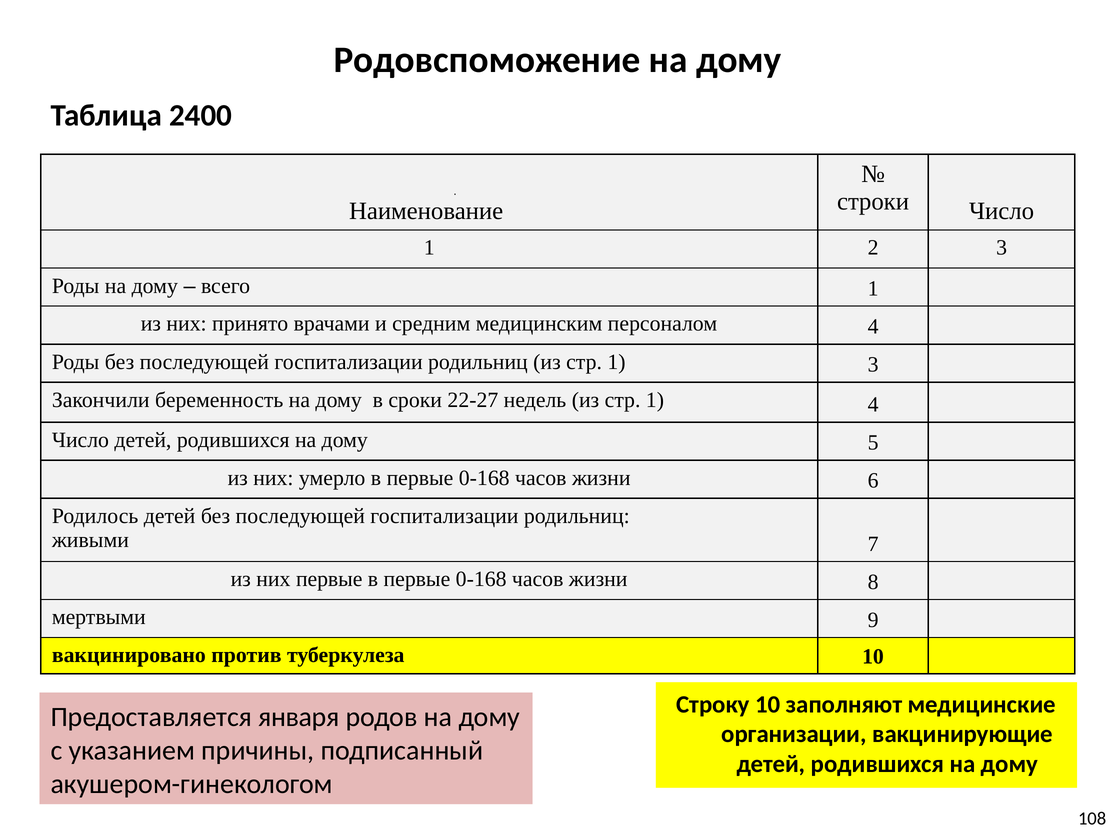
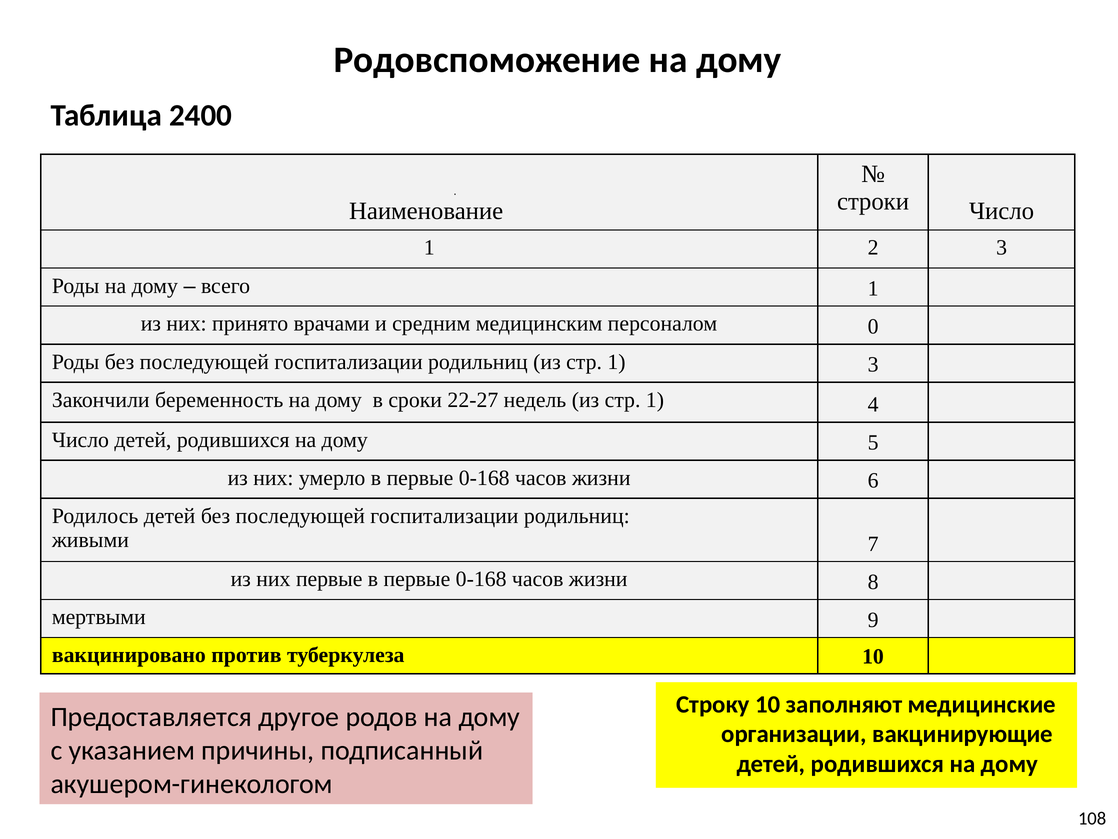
персоналом 4: 4 -> 0 (873, 327)
января: января -> другое (299, 716)
